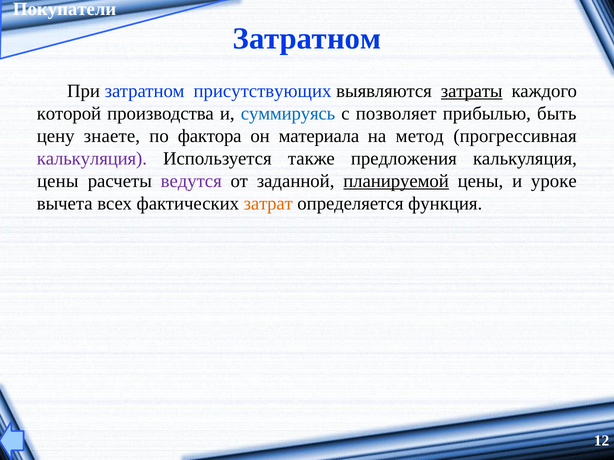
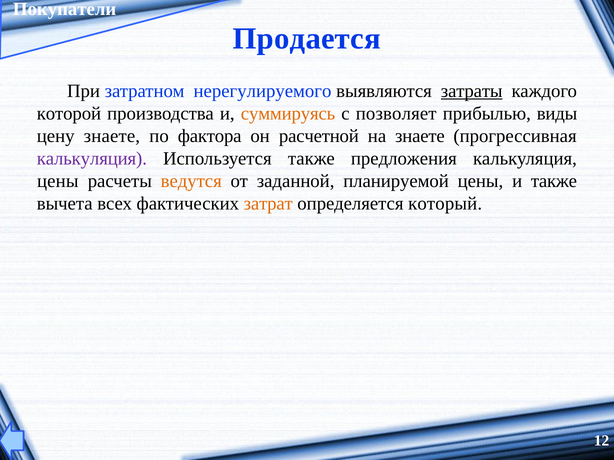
Затратном: Затратном -> Продается (307, 39)
присутствующих: присутствующих -> нерегулируемого (262, 91)
суммируясь colour: blue -> orange (288, 114)
быть: быть -> виды (557, 114)
материала: материала -> расчетной (319, 136)
на метод: метод -> знаете (420, 136)
ведутся colour: purple -> orange (191, 181)
планируемой underline: present -> none (396, 181)
и уроке: уроке -> также (554, 181)
функция: функция -> который (445, 204)
